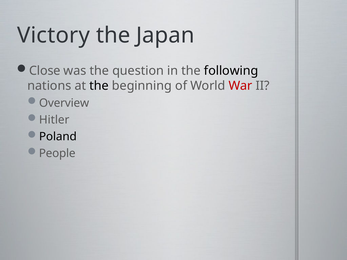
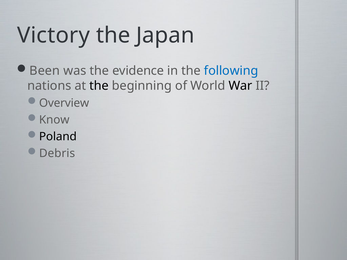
Close: Close -> Been (45, 71)
question: question -> evidence (138, 71)
following colour: black -> blue (231, 71)
War colour: red -> black (241, 86)
Hitler: Hitler -> Know (54, 120)
People: People -> Debris (57, 153)
